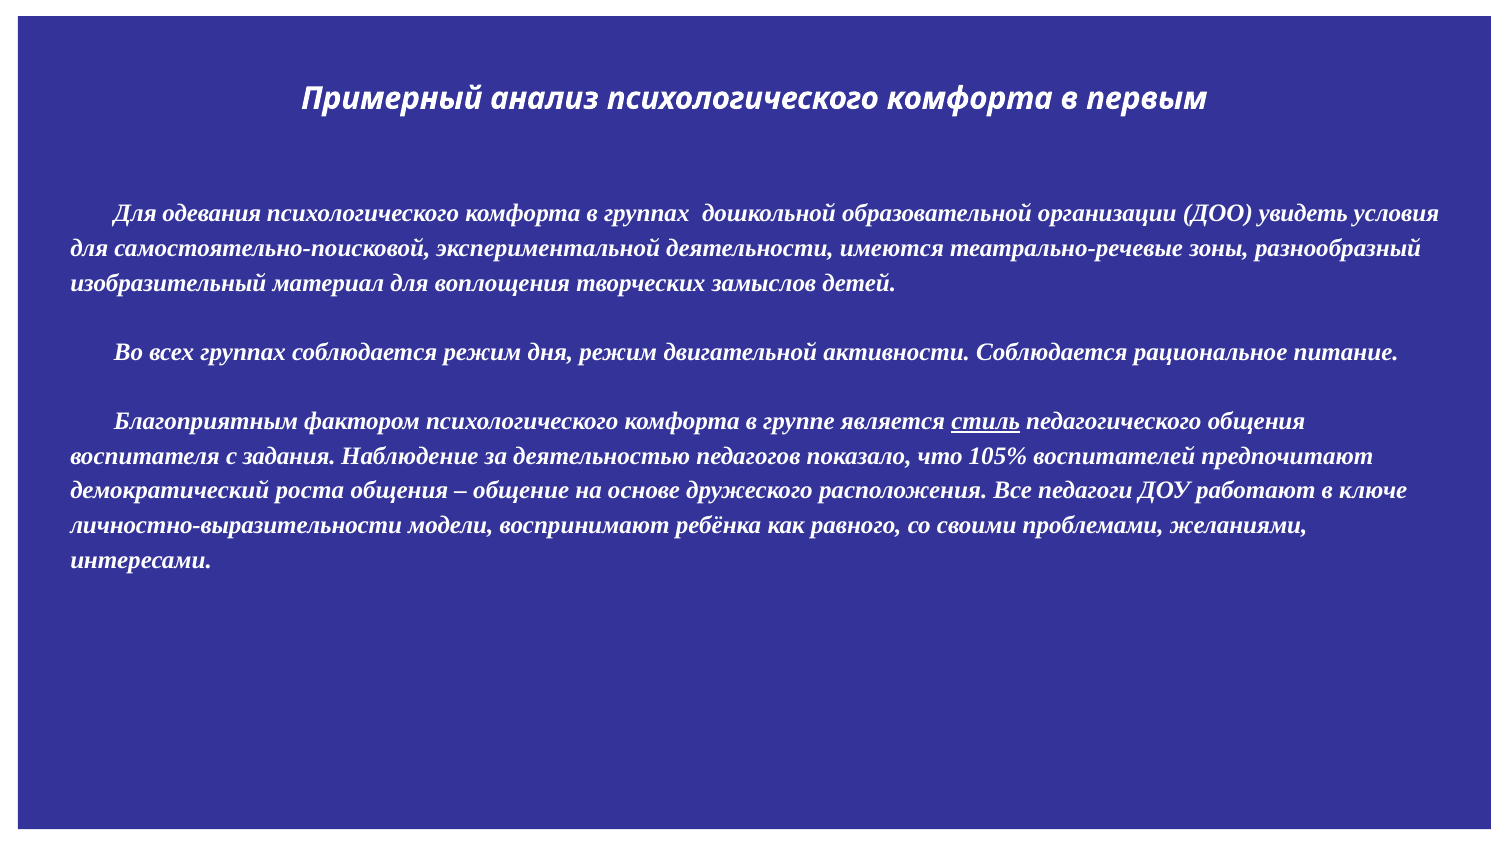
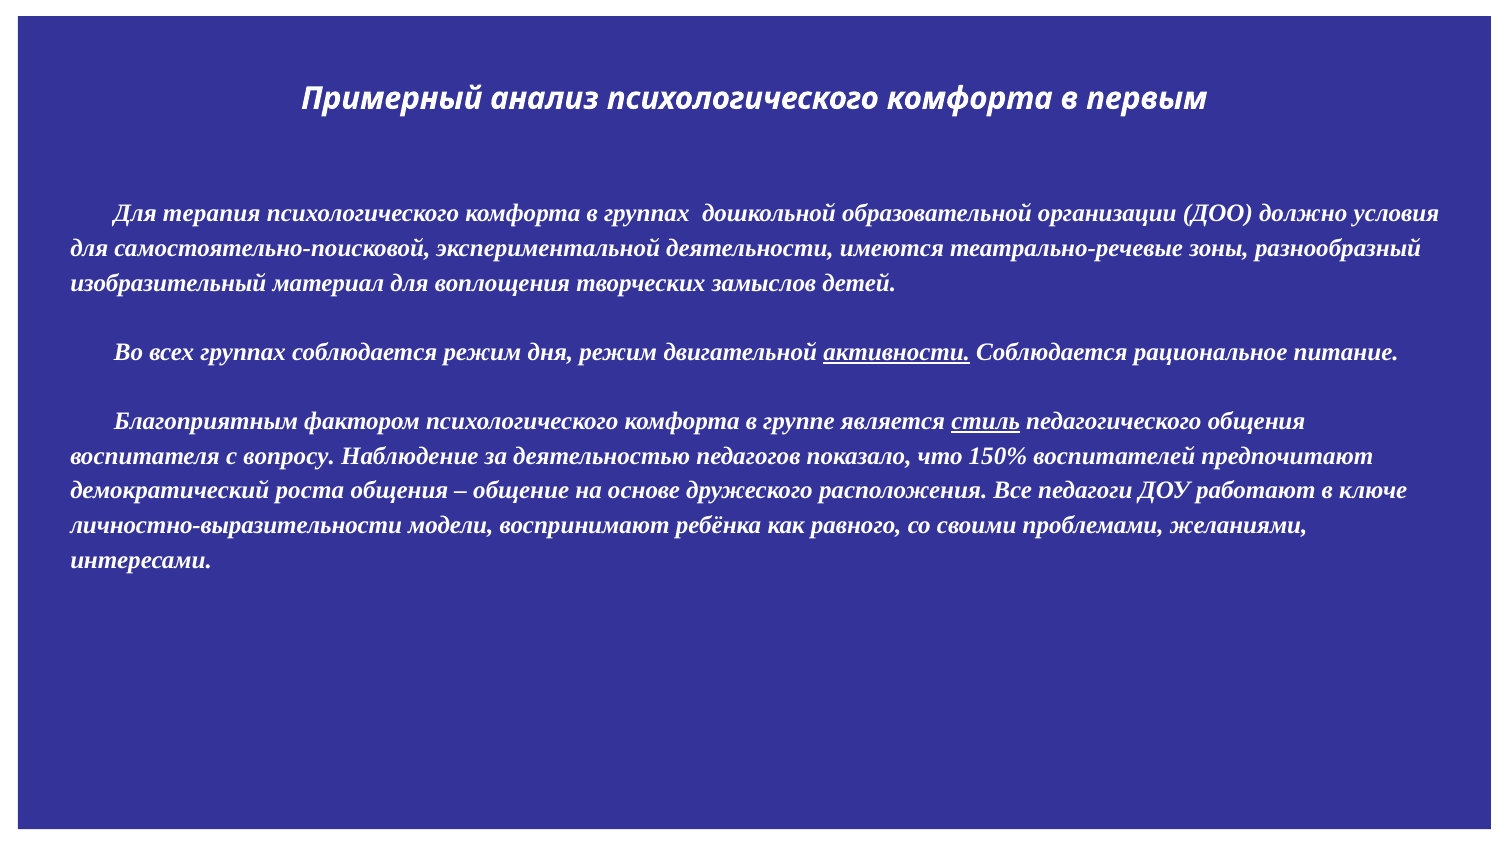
одевания: одевания -> терапия (212, 213)
увидеть: увидеть -> должно (1303, 213)
активности underline: none -> present (897, 352)
задания: задания -> вопросу (289, 456)
105%: 105% -> 150% (998, 456)
